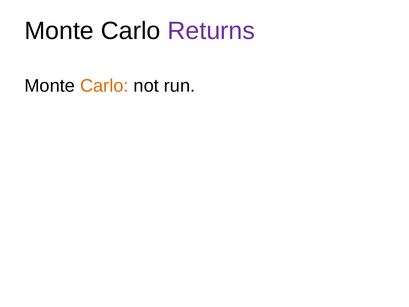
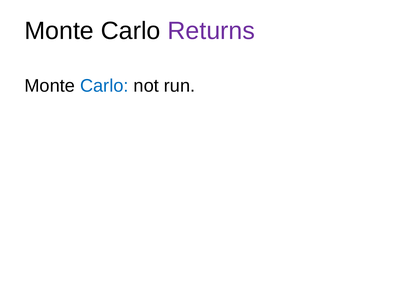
Carlo colour: orange -> blue (104, 86)
